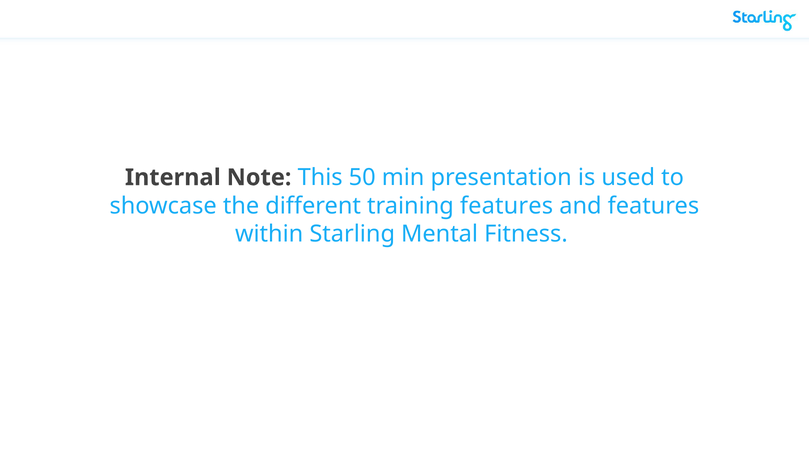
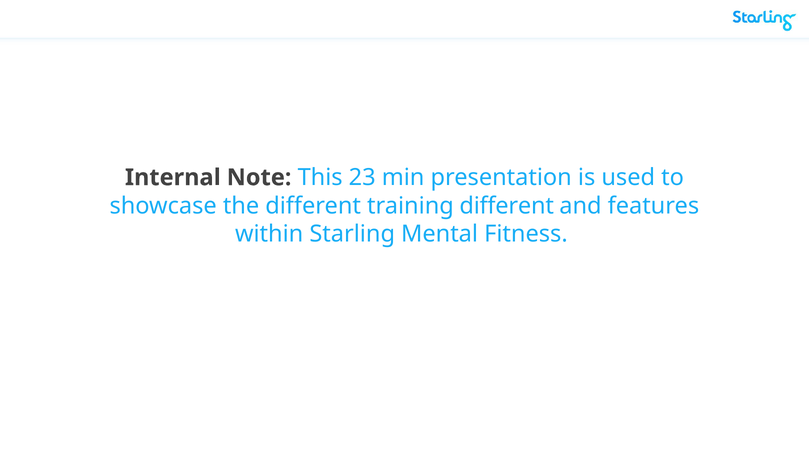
50: 50 -> 23 (362, 177)
training features: features -> different (507, 206)
